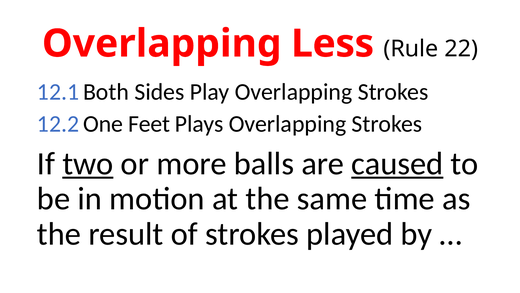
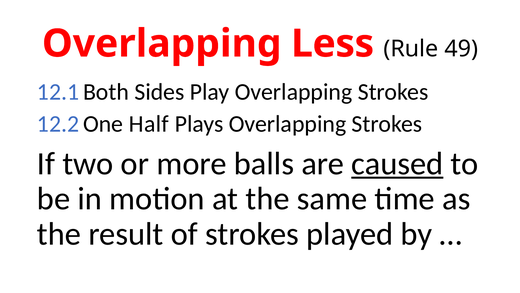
22: 22 -> 49 (461, 49)
Feet: Feet -> Half (149, 124)
two underline: present -> none (88, 163)
